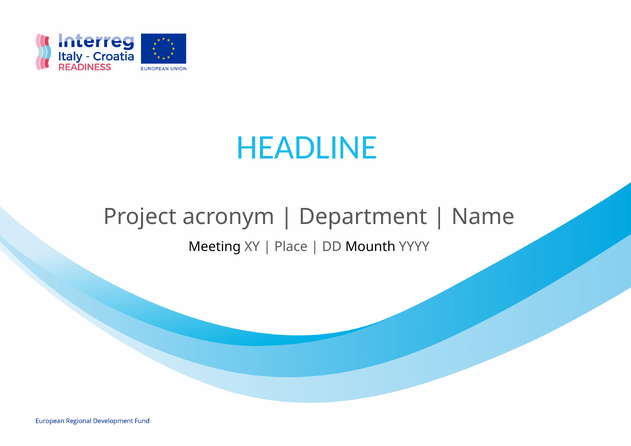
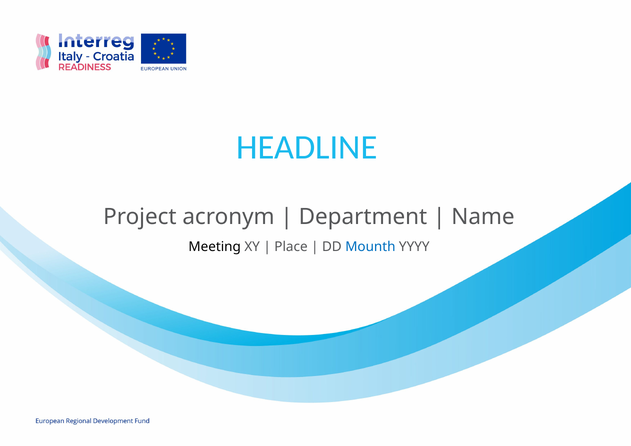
Mounth colour: black -> blue (370, 247)
